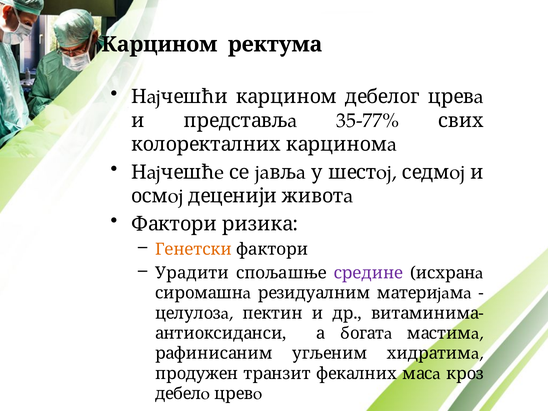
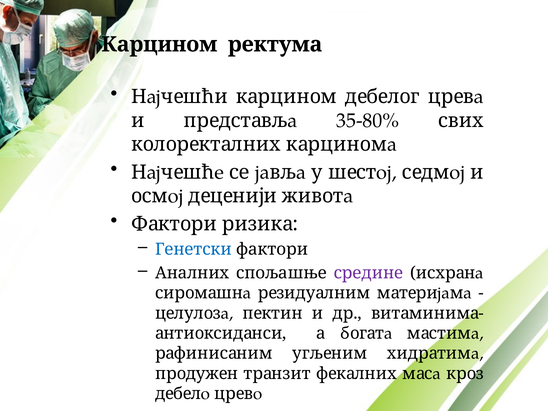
35-77%: 35-77% -> 35-80% (368, 121)
Генетски colour: orange -> blue (193, 249)
Урaдити: Урaдити -> Aнaлних (192, 273)
